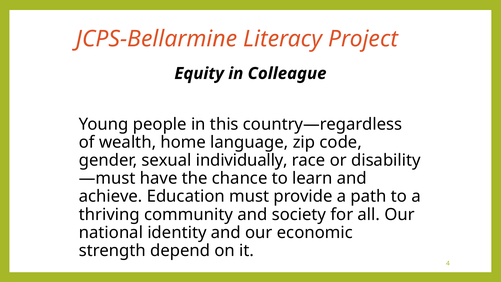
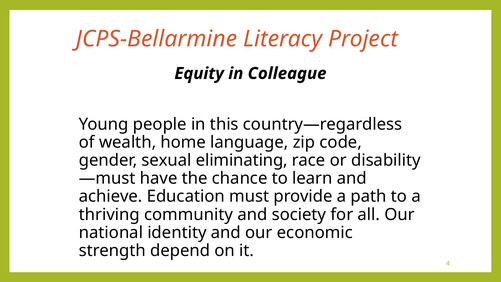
individually: individually -> eliminating (242, 160)
